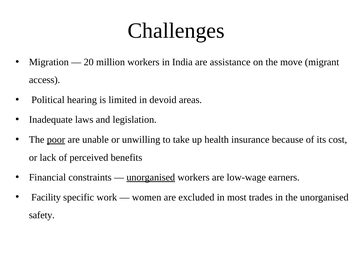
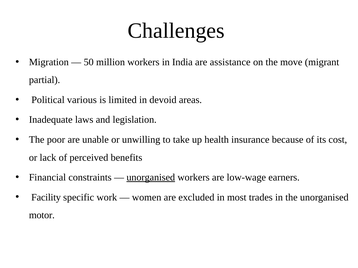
20: 20 -> 50 (89, 62)
access: access -> partial (45, 80)
hearing: hearing -> various (82, 100)
poor underline: present -> none (56, 140)
safety: safety -> motor (42, 216)
